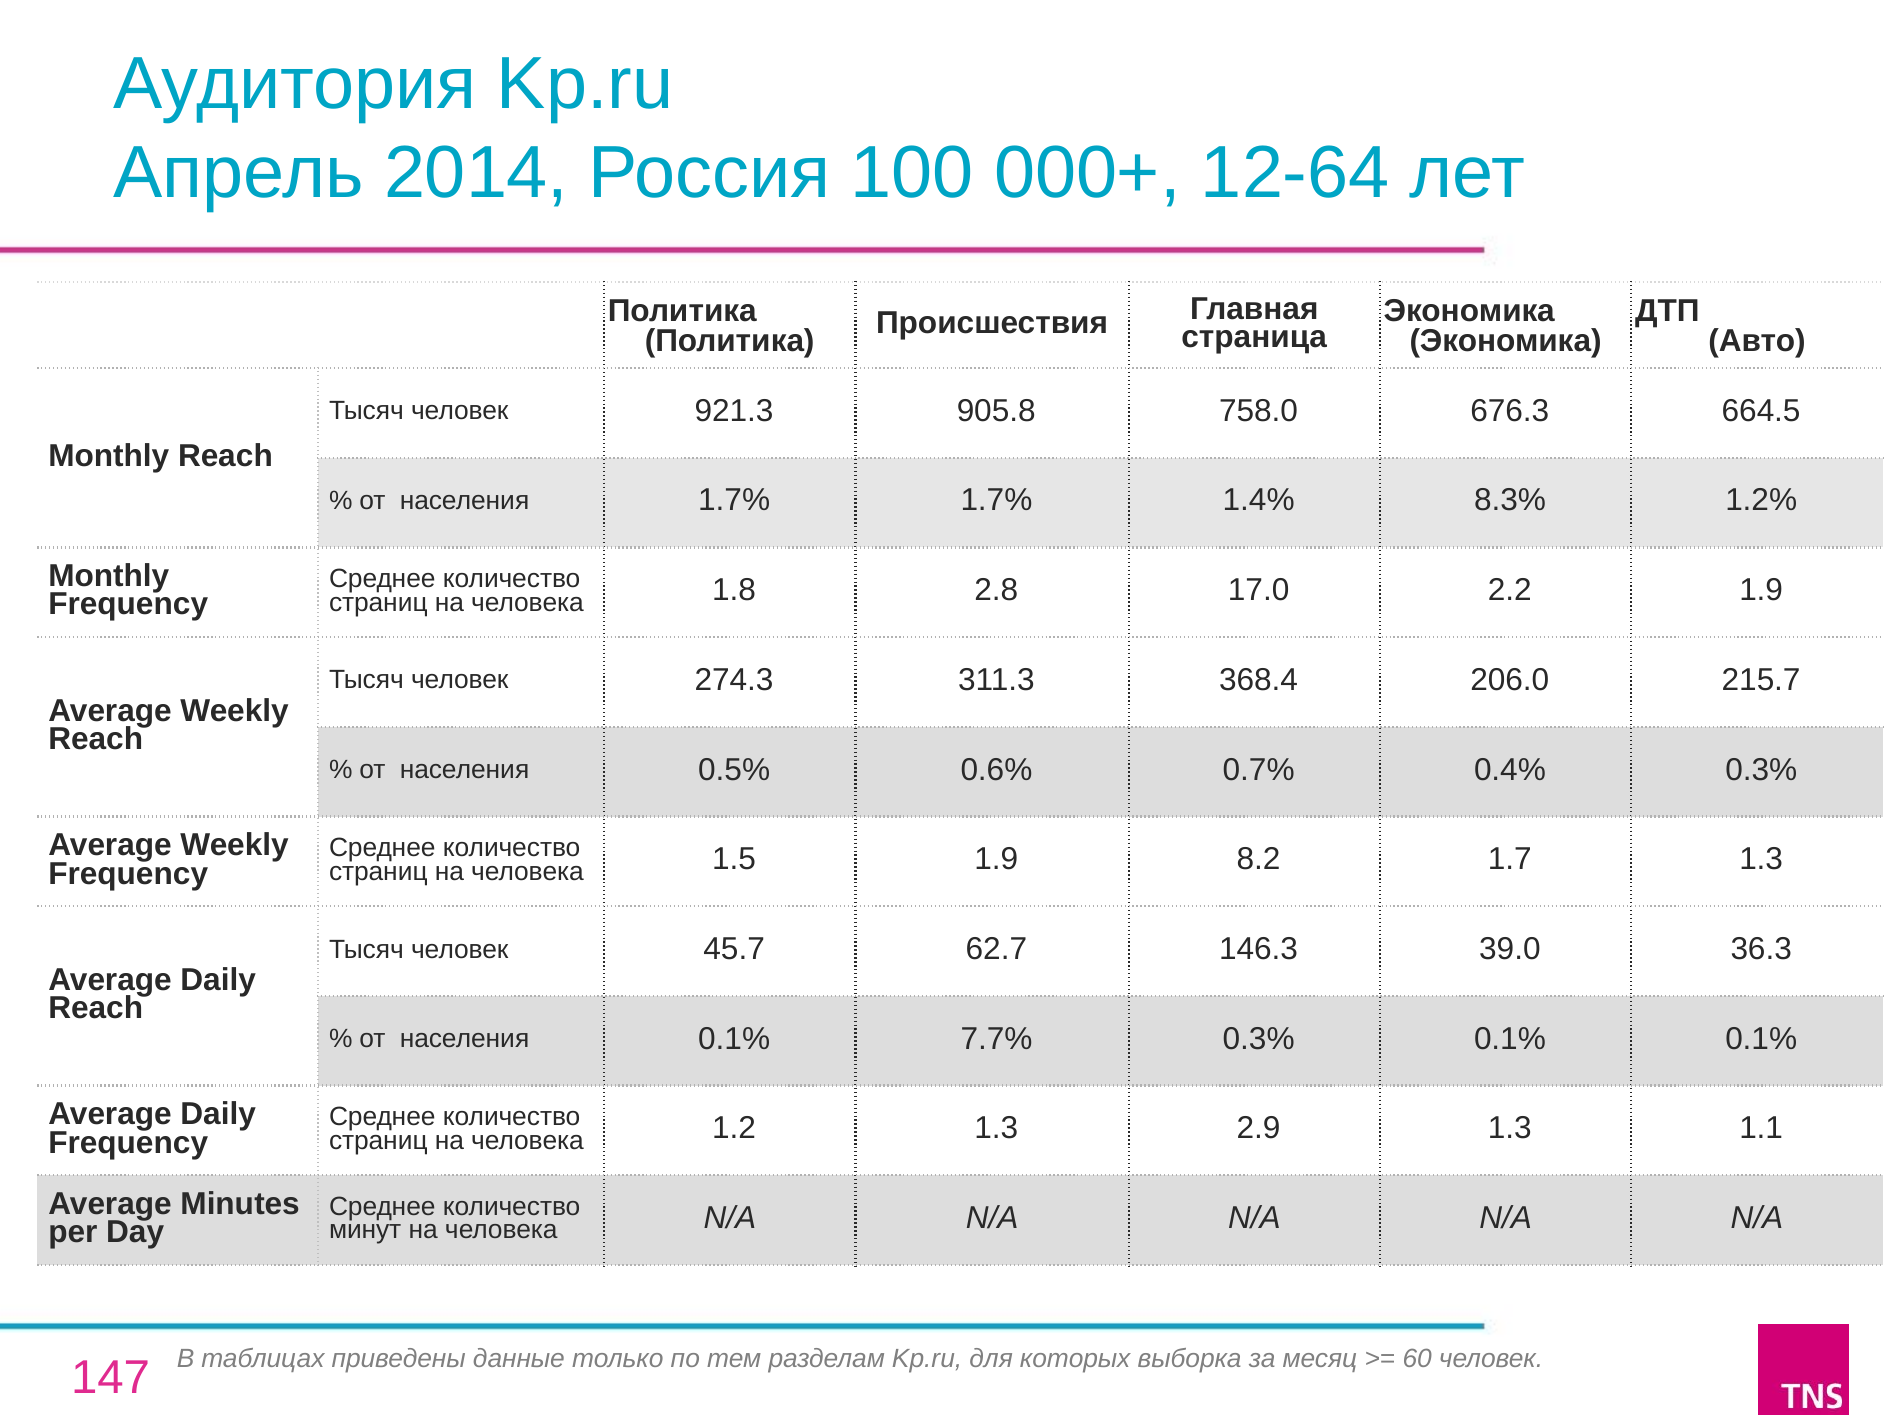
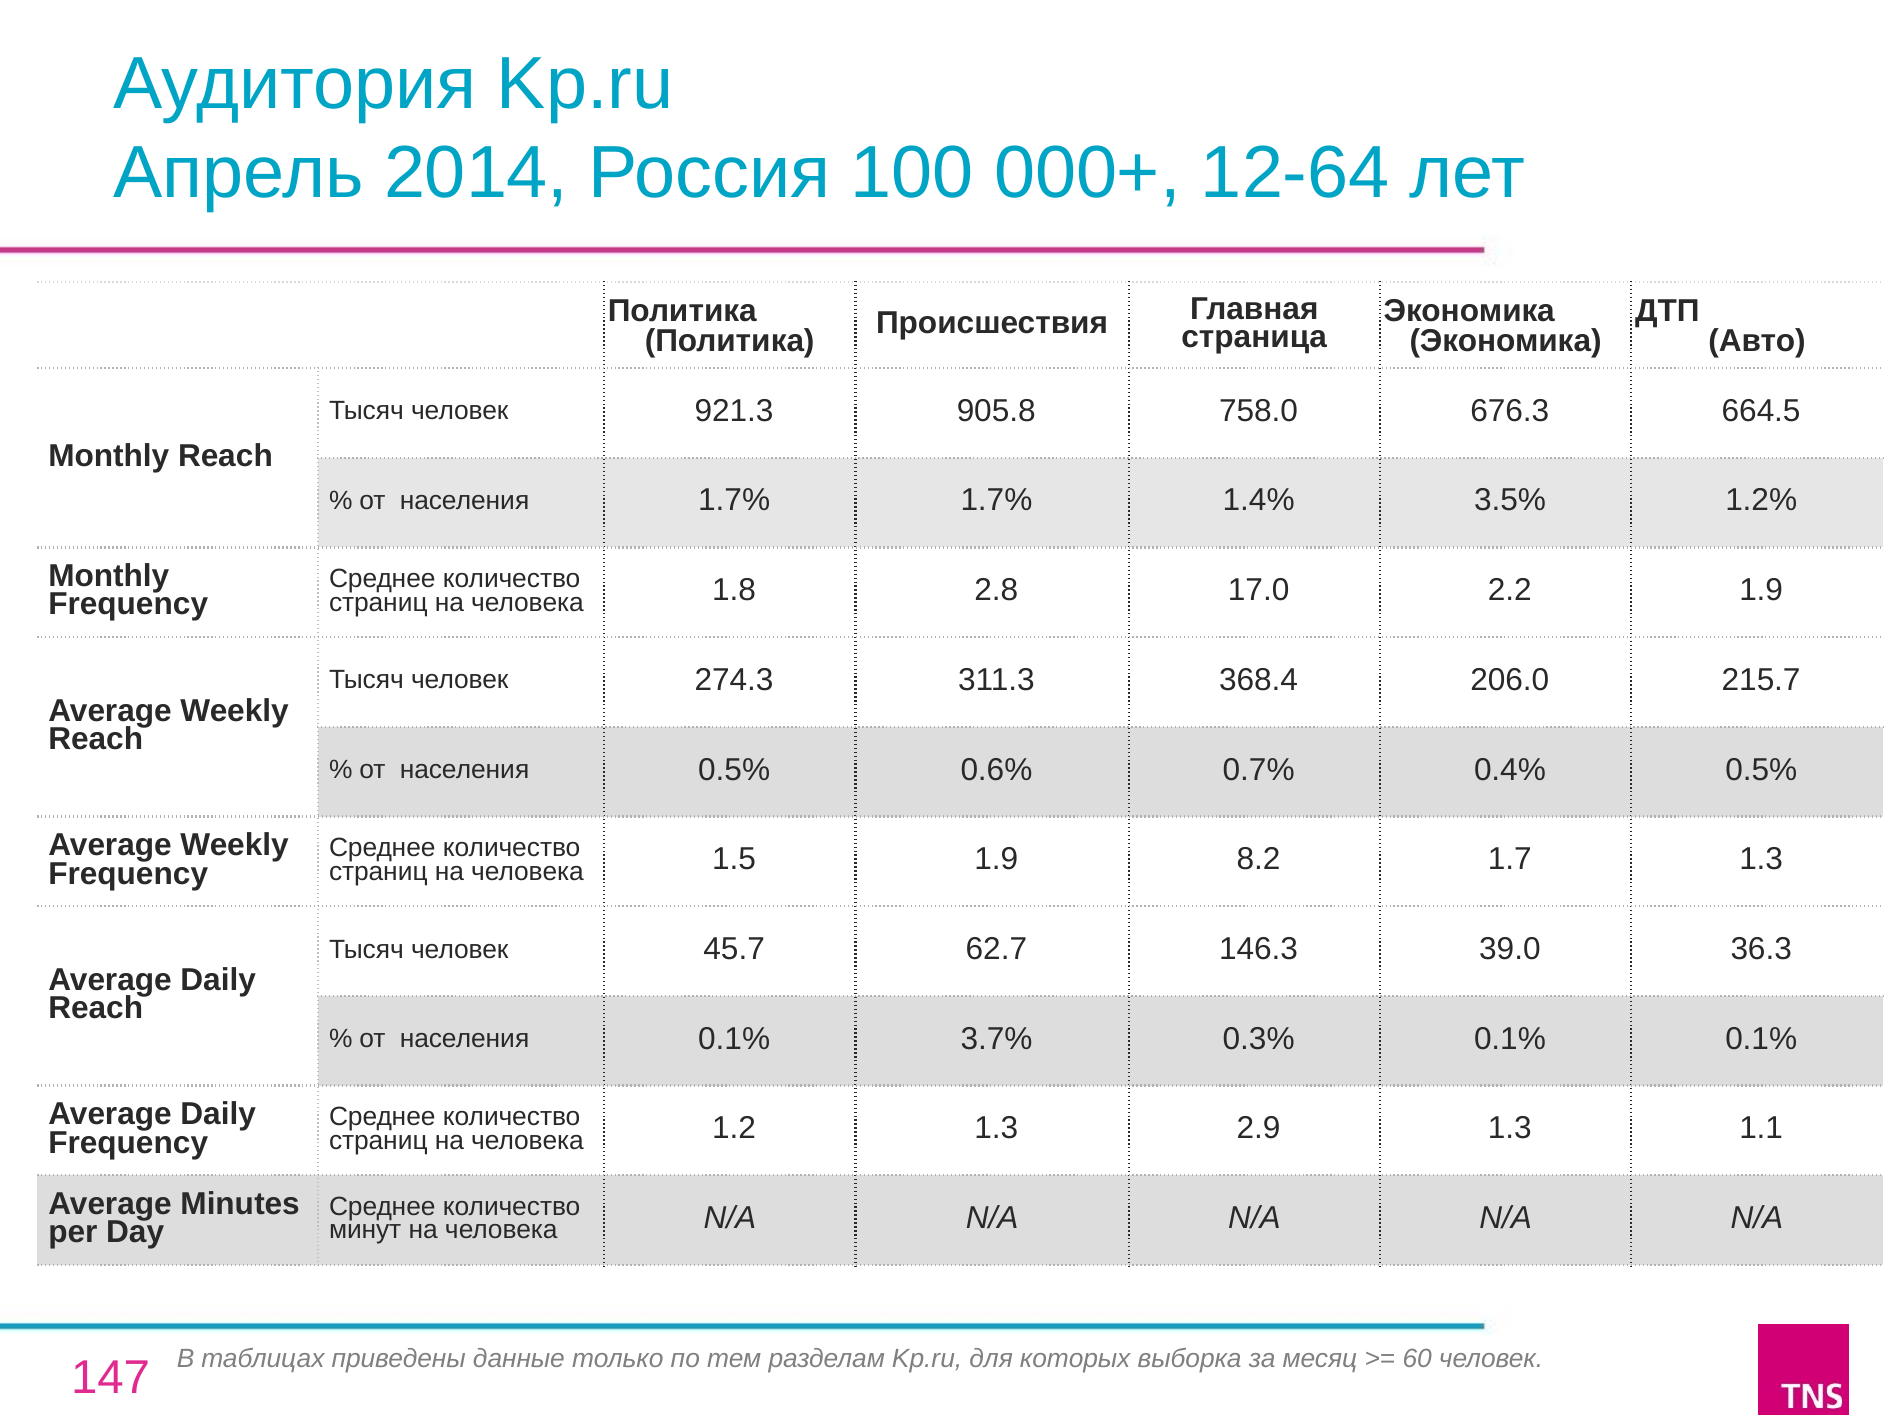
8.3%: 8.3% -> 3.5% (1510, 500)
0.4% 0.3%: 0.3% -> 0.5% (1761, 769)
7.7%: 7.7% -> 3.7% (996, 1038)
